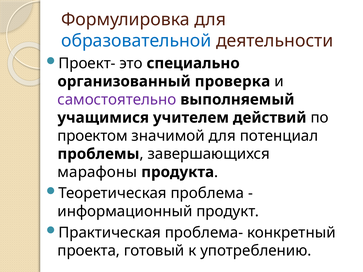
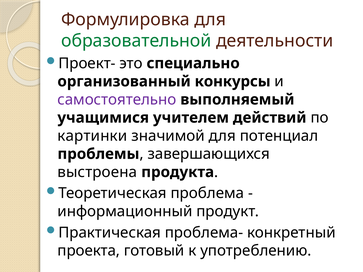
образовательной colour: blue -> green (136, 41)
проверка: проверка -> конкурсы (233, 81)
проектом: проектом -> картинки (92, 136)
марафоны: марафоны -> выстроена (97, 172)
